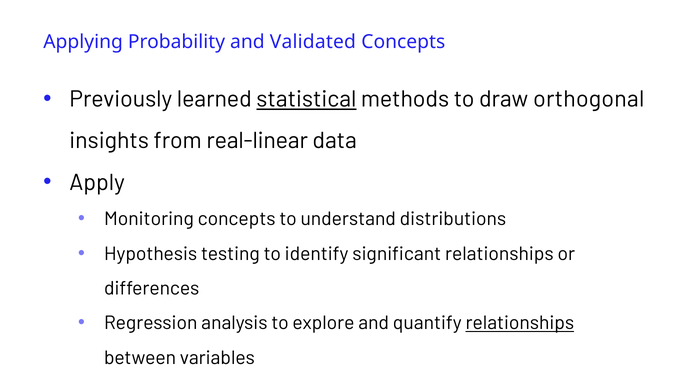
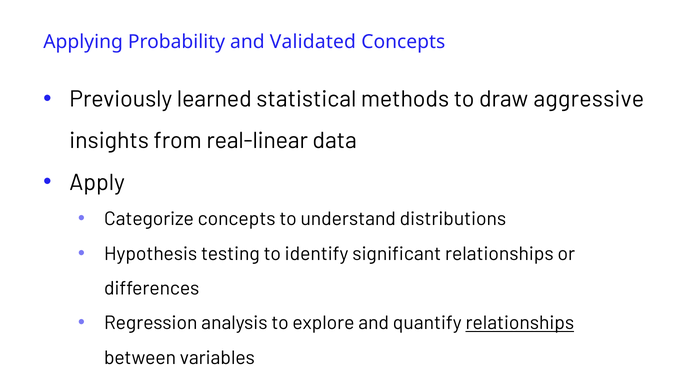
statistical underline: present -> none (306, 99)
orthogonal: orthogonal -> aggressive (589, 99)
Monitoring: Monitoring -> Categorize (149, 219)
